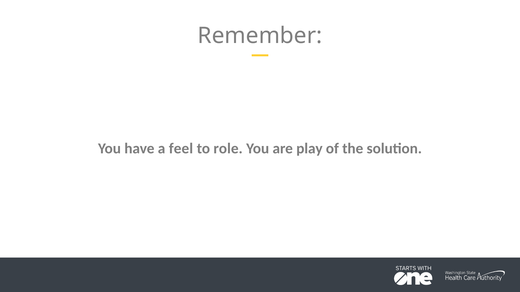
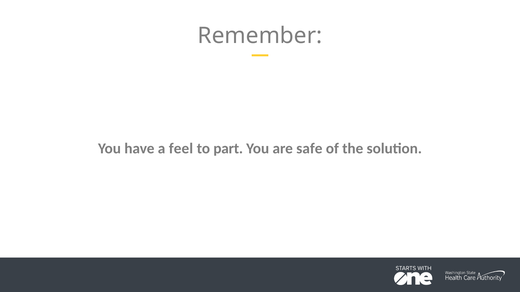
role: role -> part (228, 149)
play: play -> safe (309, 149)
